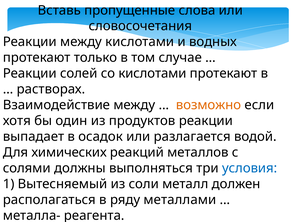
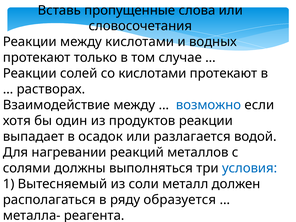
возможно colour: orange -> blue (209, 105)
химических: химических -> нагревании (69, 152)
металлами: металлами -> образуется (180, 200)
